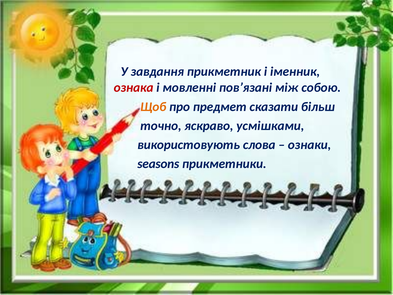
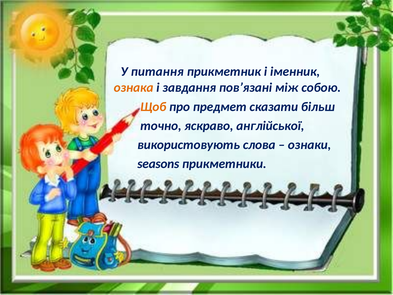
завдання: завдання -> питання (157, 71)
ознака colour: red -> orange (134, 88)
мовленні: мовленні -> завдання (189, 88)
усмішками: усмішками -> англійської (270, 126)
